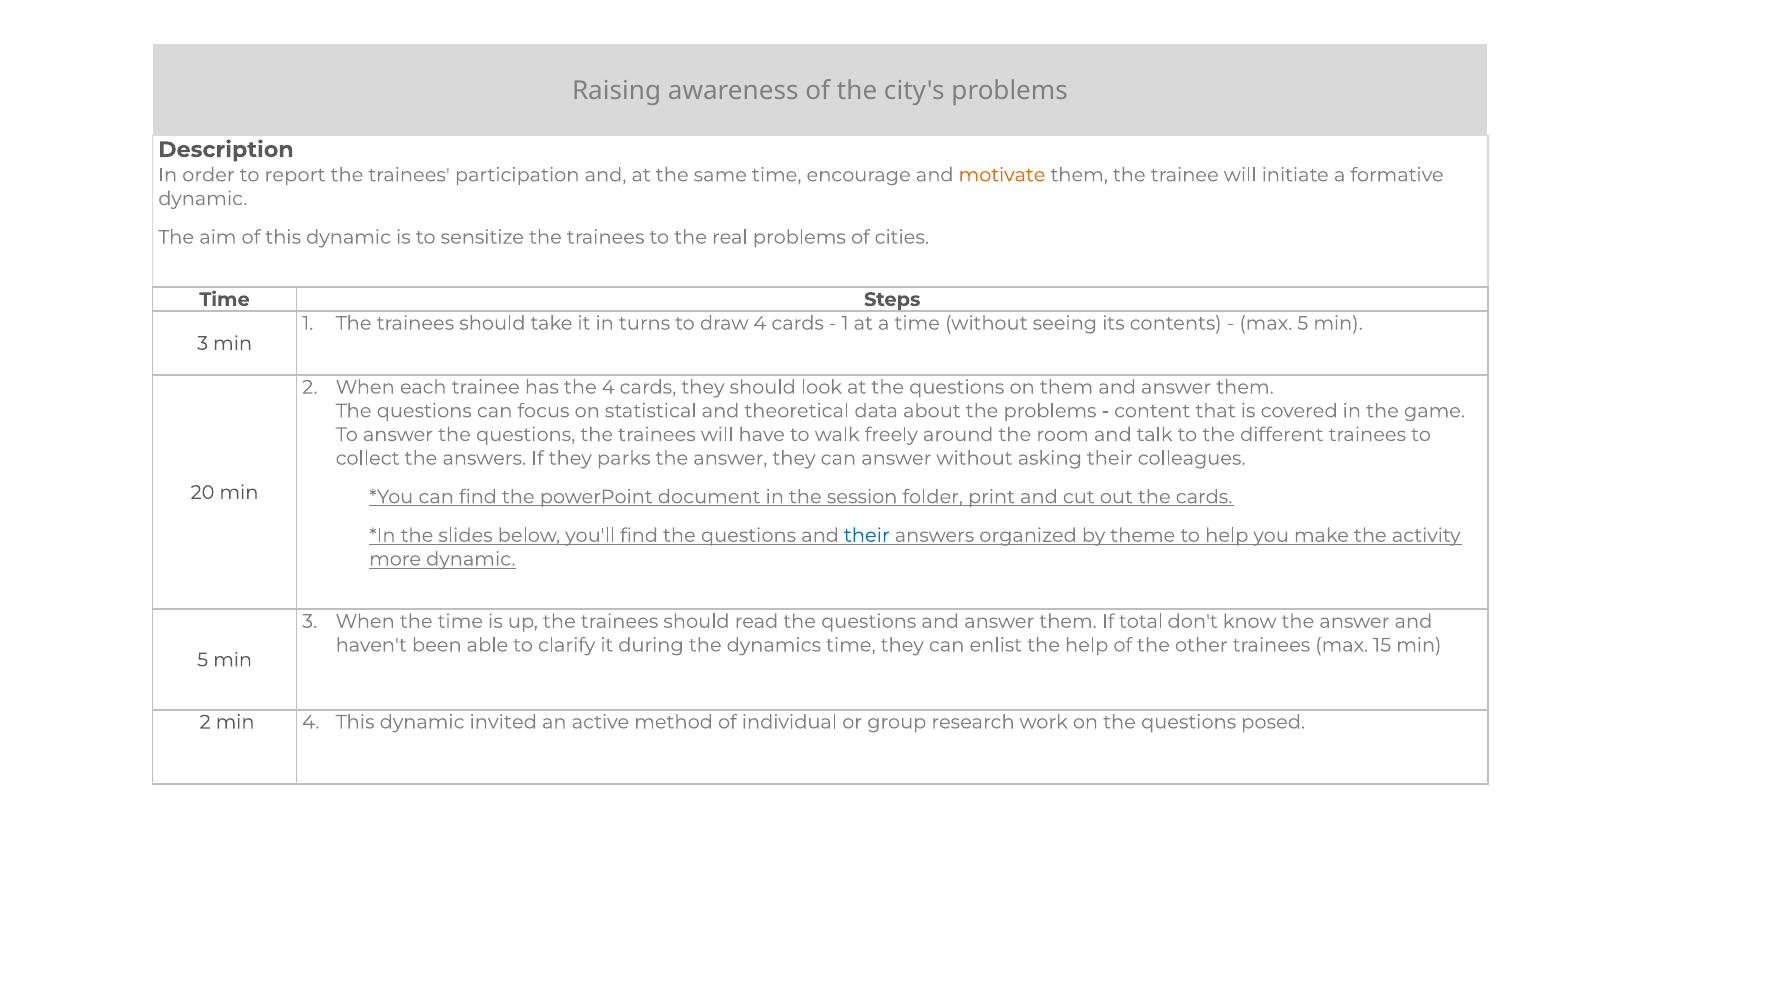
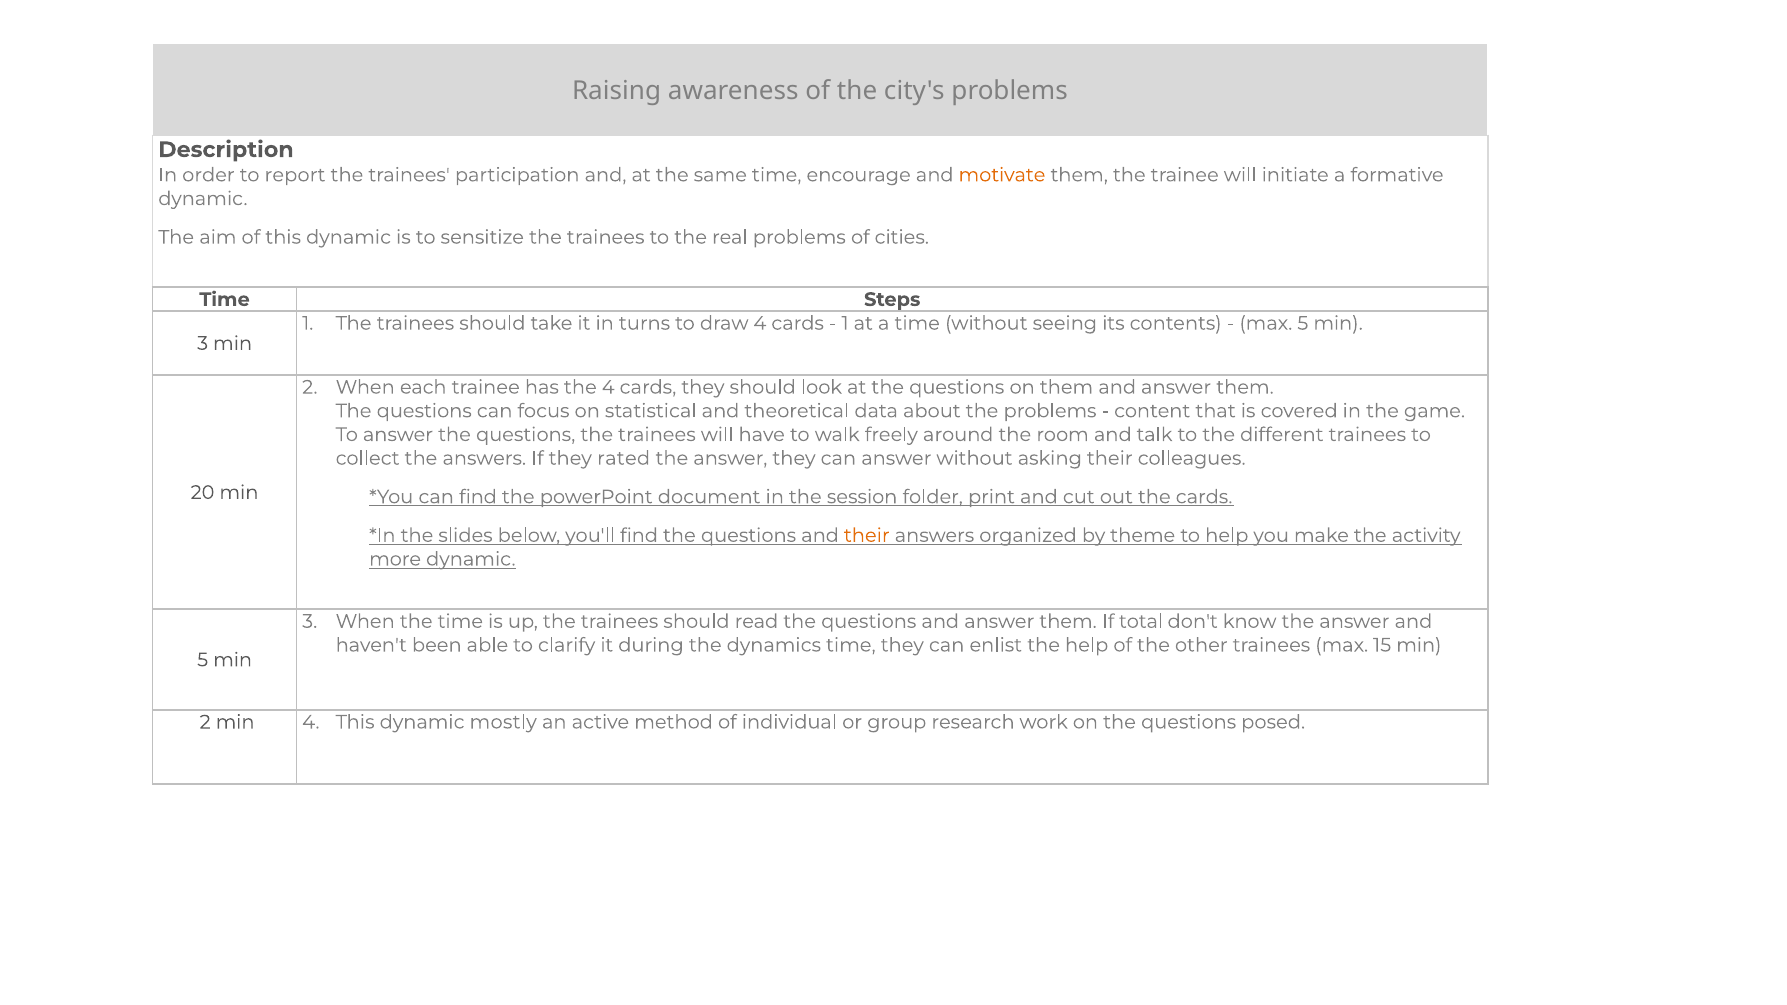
parks: parks -> rated (624, 458)
their colour: blue -> orange (867, 536)
invited: invited -> mostly (503, 722)
